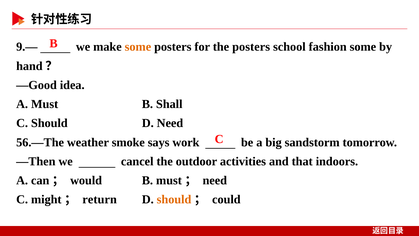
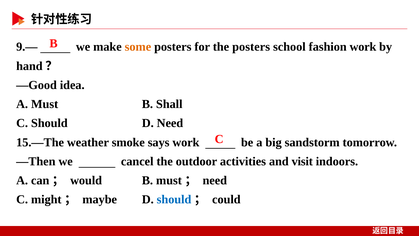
fashion some: some -> work (363, 47)
56.—The: 56.—The -> 15.—The (40, 142)
that: that -> visit (302, 161)
return: return -> maybe (100, 199)
should colour: orange -> blue (174, 199)
